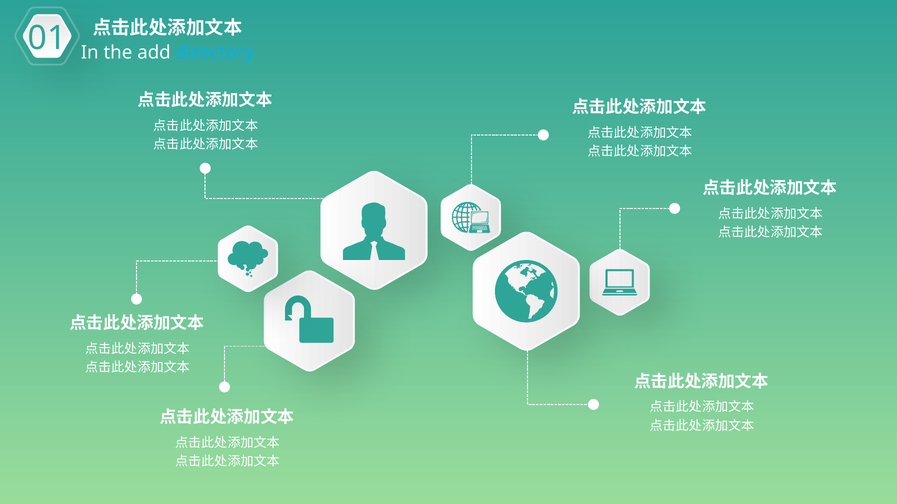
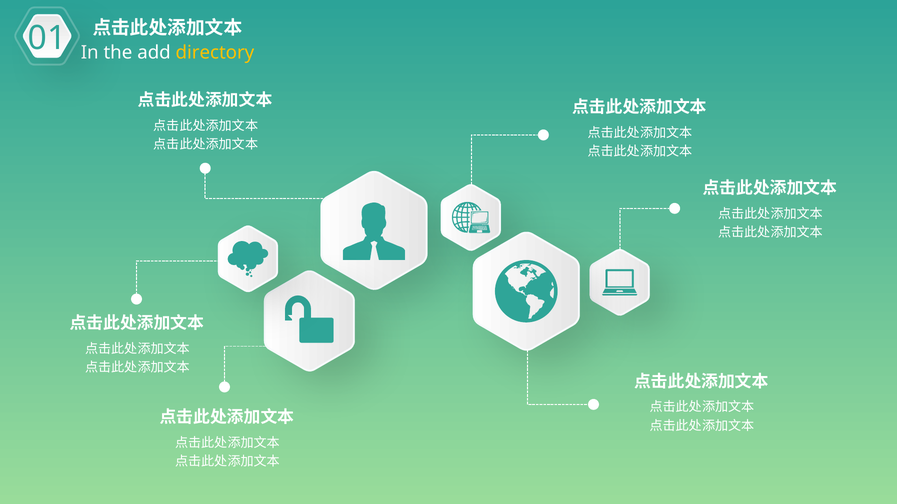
directory colour: light blue -> yellow (215, 53)
